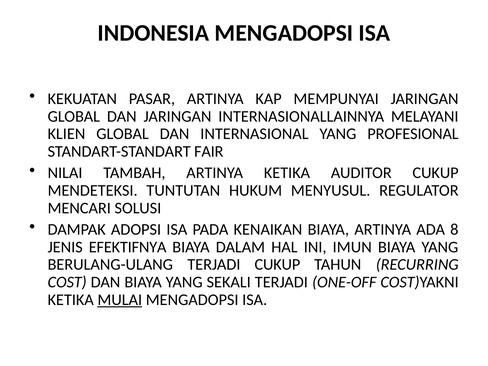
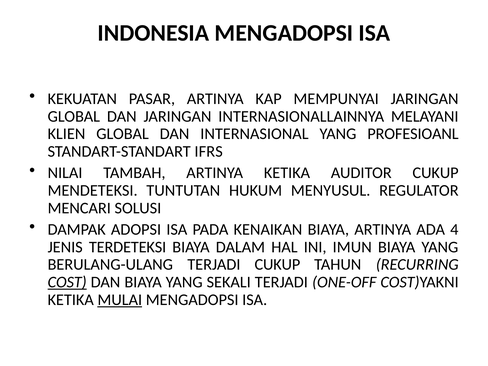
PROFESIONAL: PROFESIONAL -> PROFESIOANL (413, 134)
FAIR: FAIR -> IFRS (209, 151)
8: 8 -> 4 (454, 229)
EFEKTIFNYA: EFEKTIFNYA -> TERDETEKSI (128, 247)
COST underline: none -> present (67, 282)
